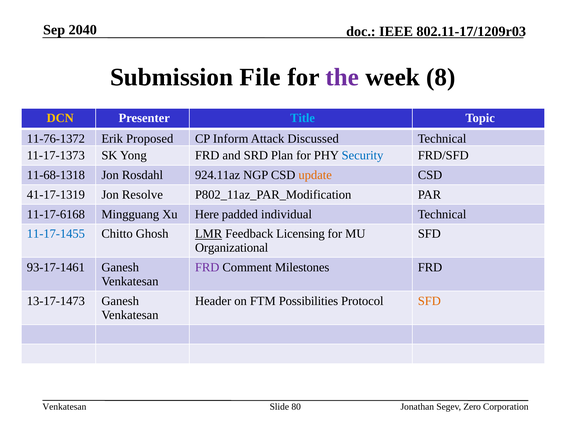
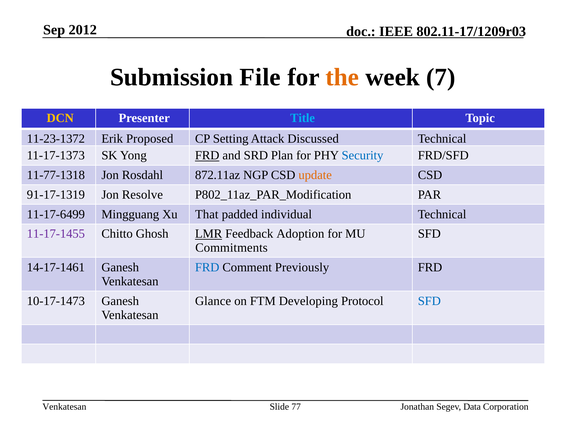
2040: 2040 -> 2012 (83, 30)
the colour: purple -> orange (342, 77)
8: 8 -> 7 (441, 77)
11-76-1372: 11-76-1372 -> 11-23-1372 (56, 139)
Inform: Inform -> Setting (231, 139)
FRD underline: none -> present (207, 156)
11-68-1318: 11-68-1318 -> 11-77-1318 (56, 175)
924.11az: 924.11az -> 872.11az (218, 175)
41-17-1319: 41-17-1319 -> 91-17-1319 (56, 195)
11-17-6168: 11-17-6168 -> 11-17-6499 (56, 214)
Here: Here -> That (207, 214)
11-17-1455 colour: blue -> purple (56, 234)
Licensing: Licensing -> Adoption (300, 234)
Organizational: Organizational -> Commitments (231, 248)
93-17-1461: 93-17-1461 -> 14-17-1461 (56, 268)
FRD colour: purple -> blue (207, 268)
Milestones: Milestones -> Previously (302, 268)
13-17-1473: 13-17-1473 -> 10-17-1473 (56, 301)
Header: Header -> Glance (213, 301)
Possibilities: Possibilities -> Developing (308, 301)
SFD colour: orange -> blue (429, 301)
80: 80 -> 77 (296, 407)
Zero: Zero -> Data (472, 407)
